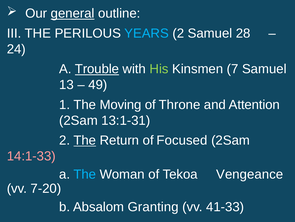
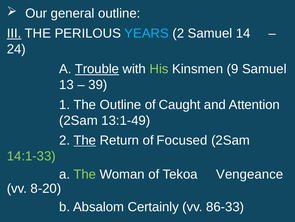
general underline: present -> none (73, 13)
III underline: none -> present (14, 33)
28: 28 -> 14 (243, 33)
7: 7 -> 9 (233, 69)
49: 49 -> 39 (98, 85)
The Moving: Moving -> Outline (120, 104)
Throne: Throne -> Caught (180, 104)
13:1-31: 13:1-31 -> 13:1-49 (126, 120)
14:1-33 colour: pink -> light green (31, 156)
The colour: light blue -> light green (85, 174)
7-20: 7-20 -> 8-20 (46, 188)
Granting: Granting -> Certainly (153, 206)
41-33: 41-33 -> 86-33 (225, 206)
